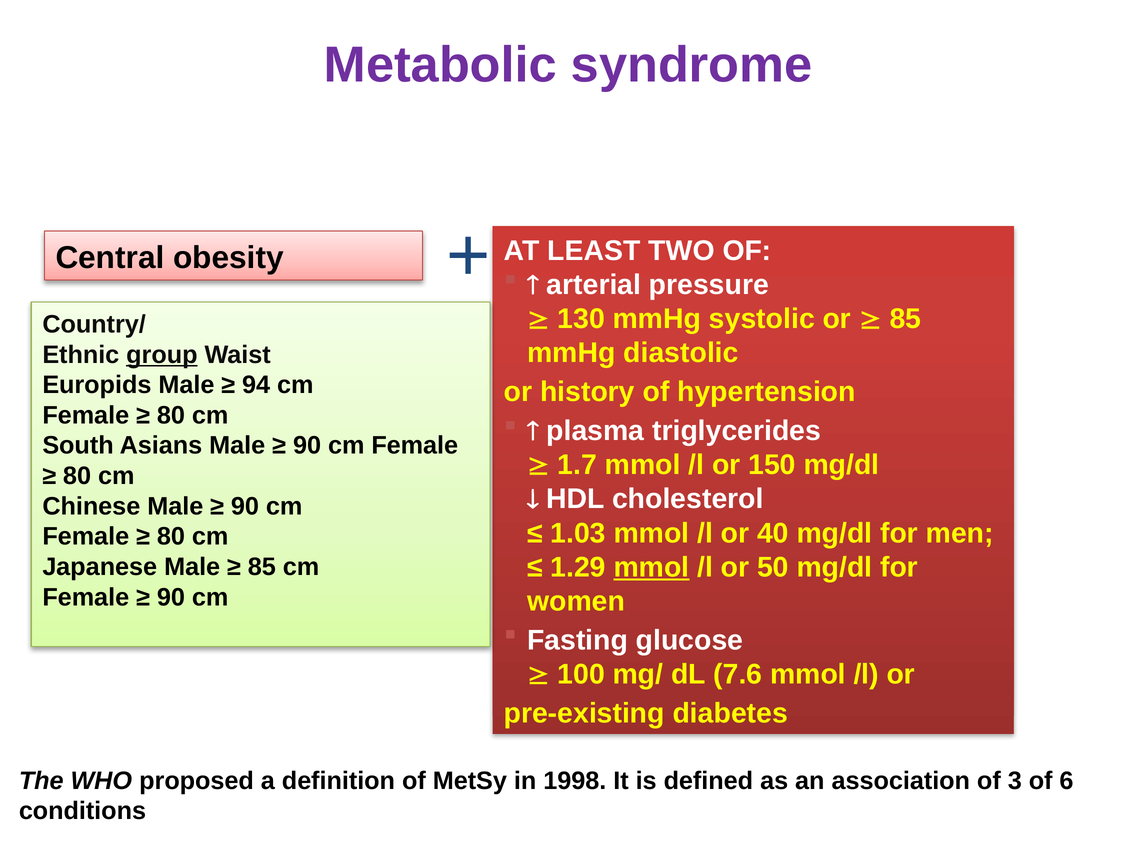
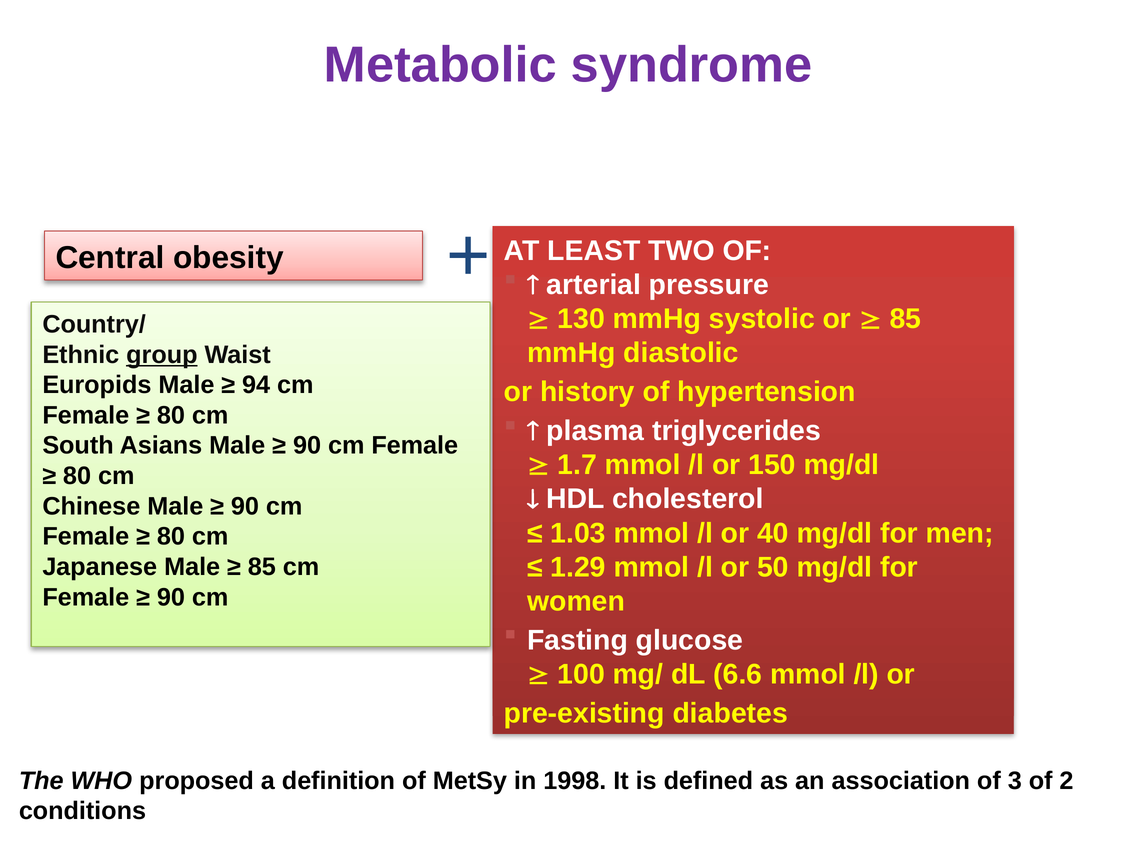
mmol underline: present -> none (651, 567)
7.6: 7.6 -> 6.6 (738, 674)
6: 6 -> 2 (1066, 781)
